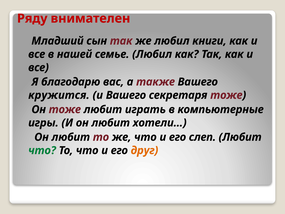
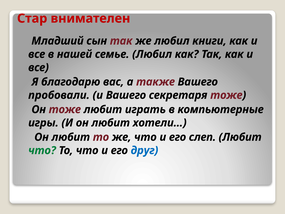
Ряду: Ряду -> Стар (32, 18)
кружится: кружится -> пробовали (59, 95)
друг colour: orange -> blue (144, 150)
